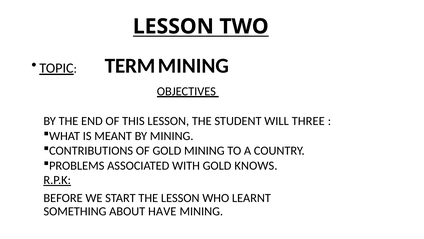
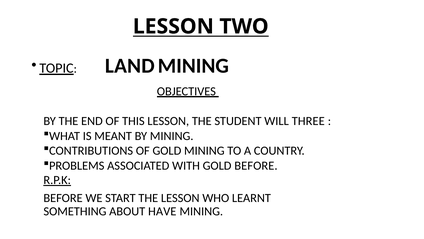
TERM: TERM -> LAND (130, 66)
GOLD KNOWS: KNOWS -> BEFORE (256, 165)
